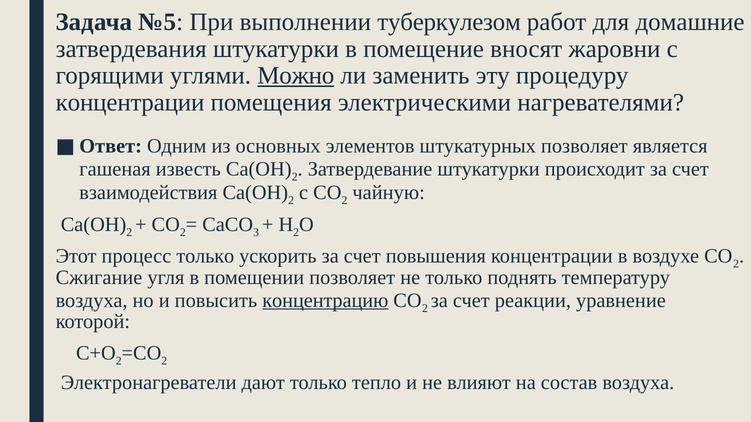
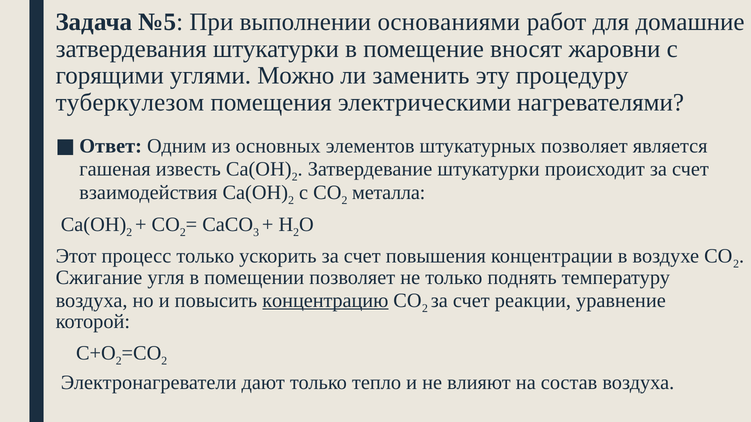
туберкулезом: туберкулезом -> основаниями (449, 22)
Можно underline: present -> none (296, 76)
концентрации: концентрации -> туберкулезом (130, 102)
чайную: чайную -> металла (389, 193)
